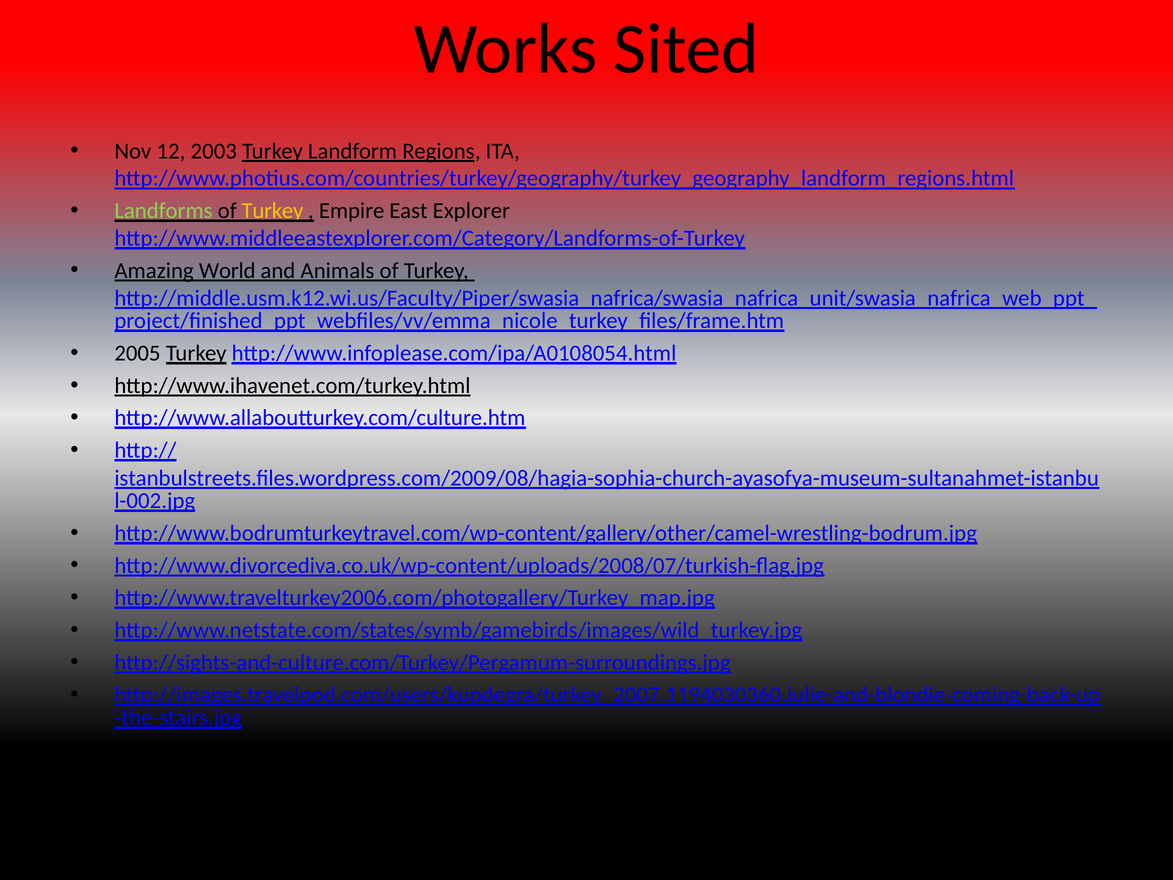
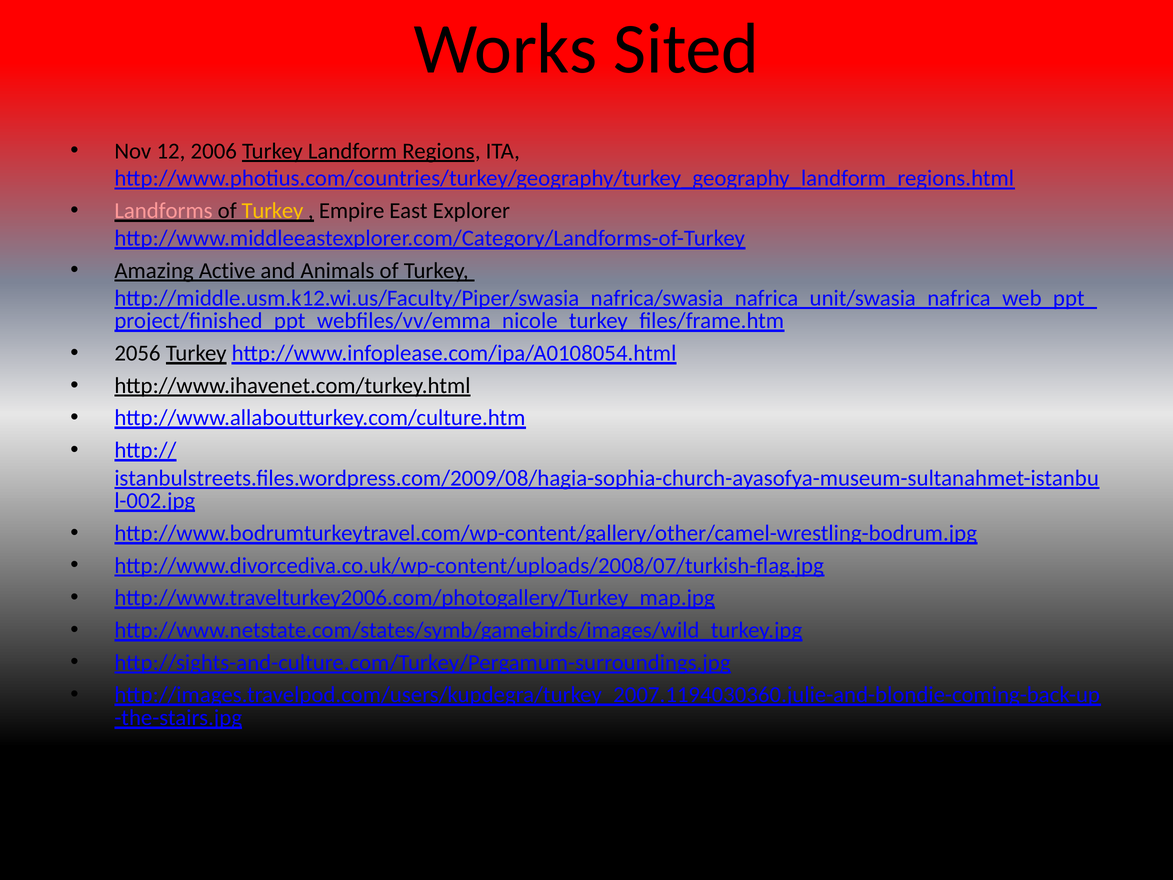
2003: 2003 -> 2006 (214, 151)
Landforms colour: light green -> pink (163, 211)
World: World -> Active (227, 270)
2005: 2005 -> 2056 (137, 353)
